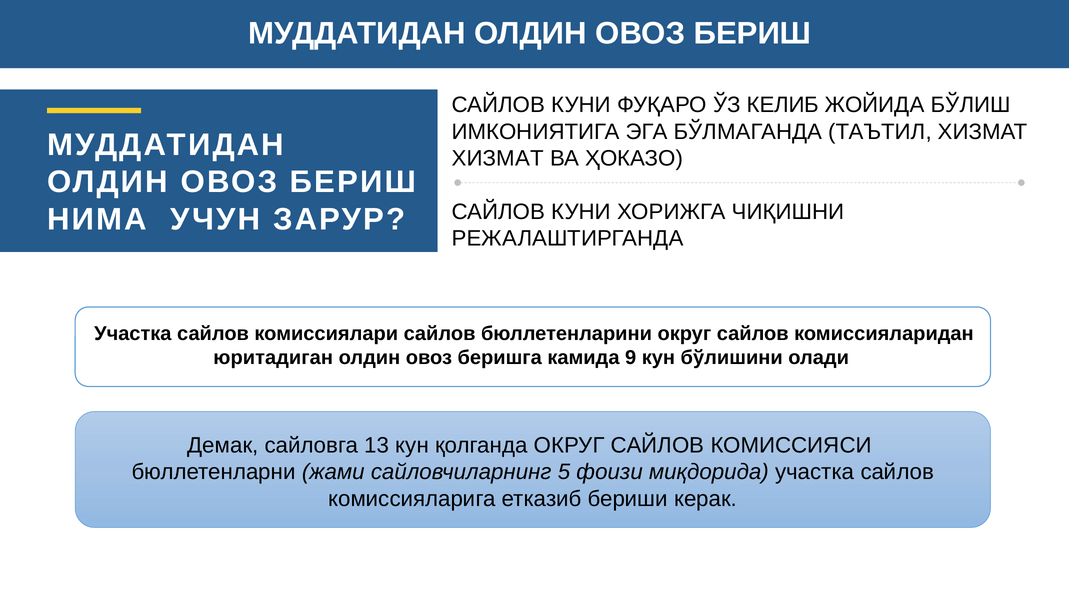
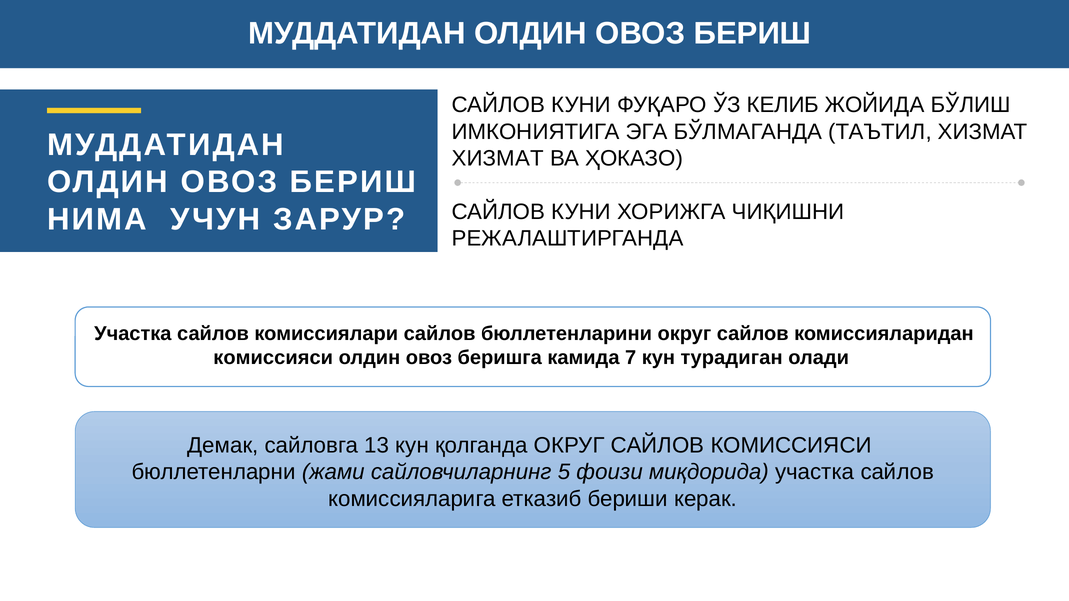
юритадиган: юритадиган -> комиссияси (273, 358)
9: 9 -> 7 (631, 358)
бўлишини: бўлишини -> турадиган (732, 358)
